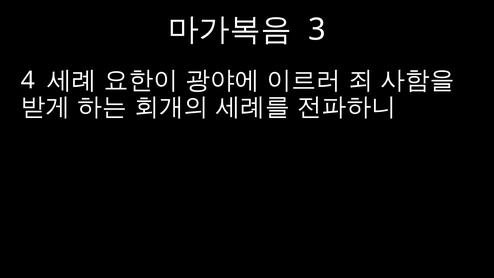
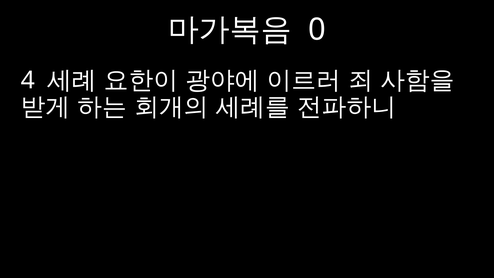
3: 3 -> 0 (317, 30)
